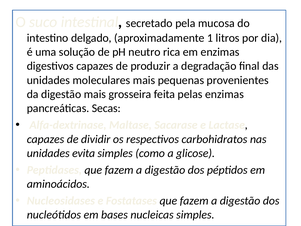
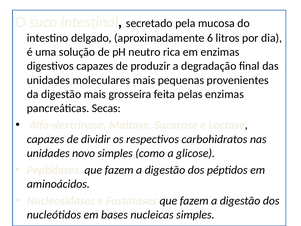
1: 1 -> 6 (210, 38)
evita: evita -> novo (84, 153)
